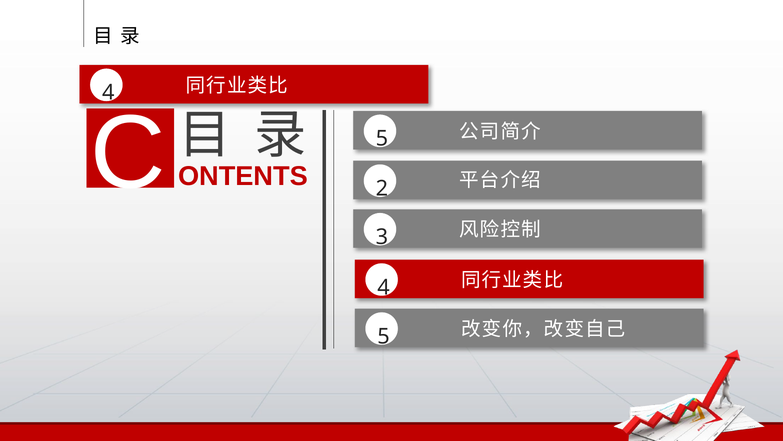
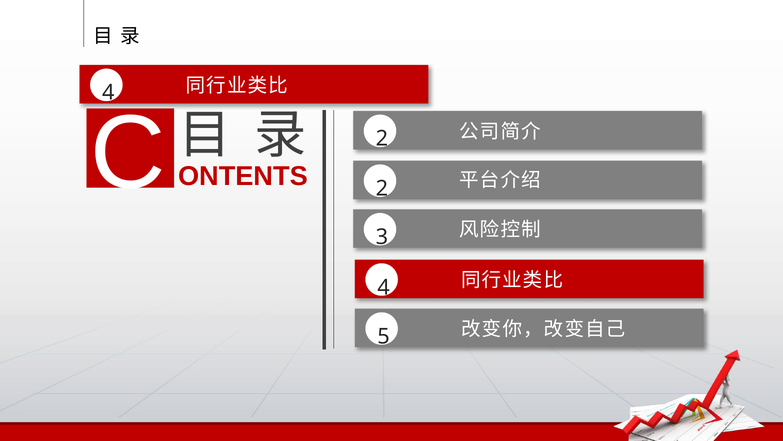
C 5: 5 -> 2 (382, 139)
